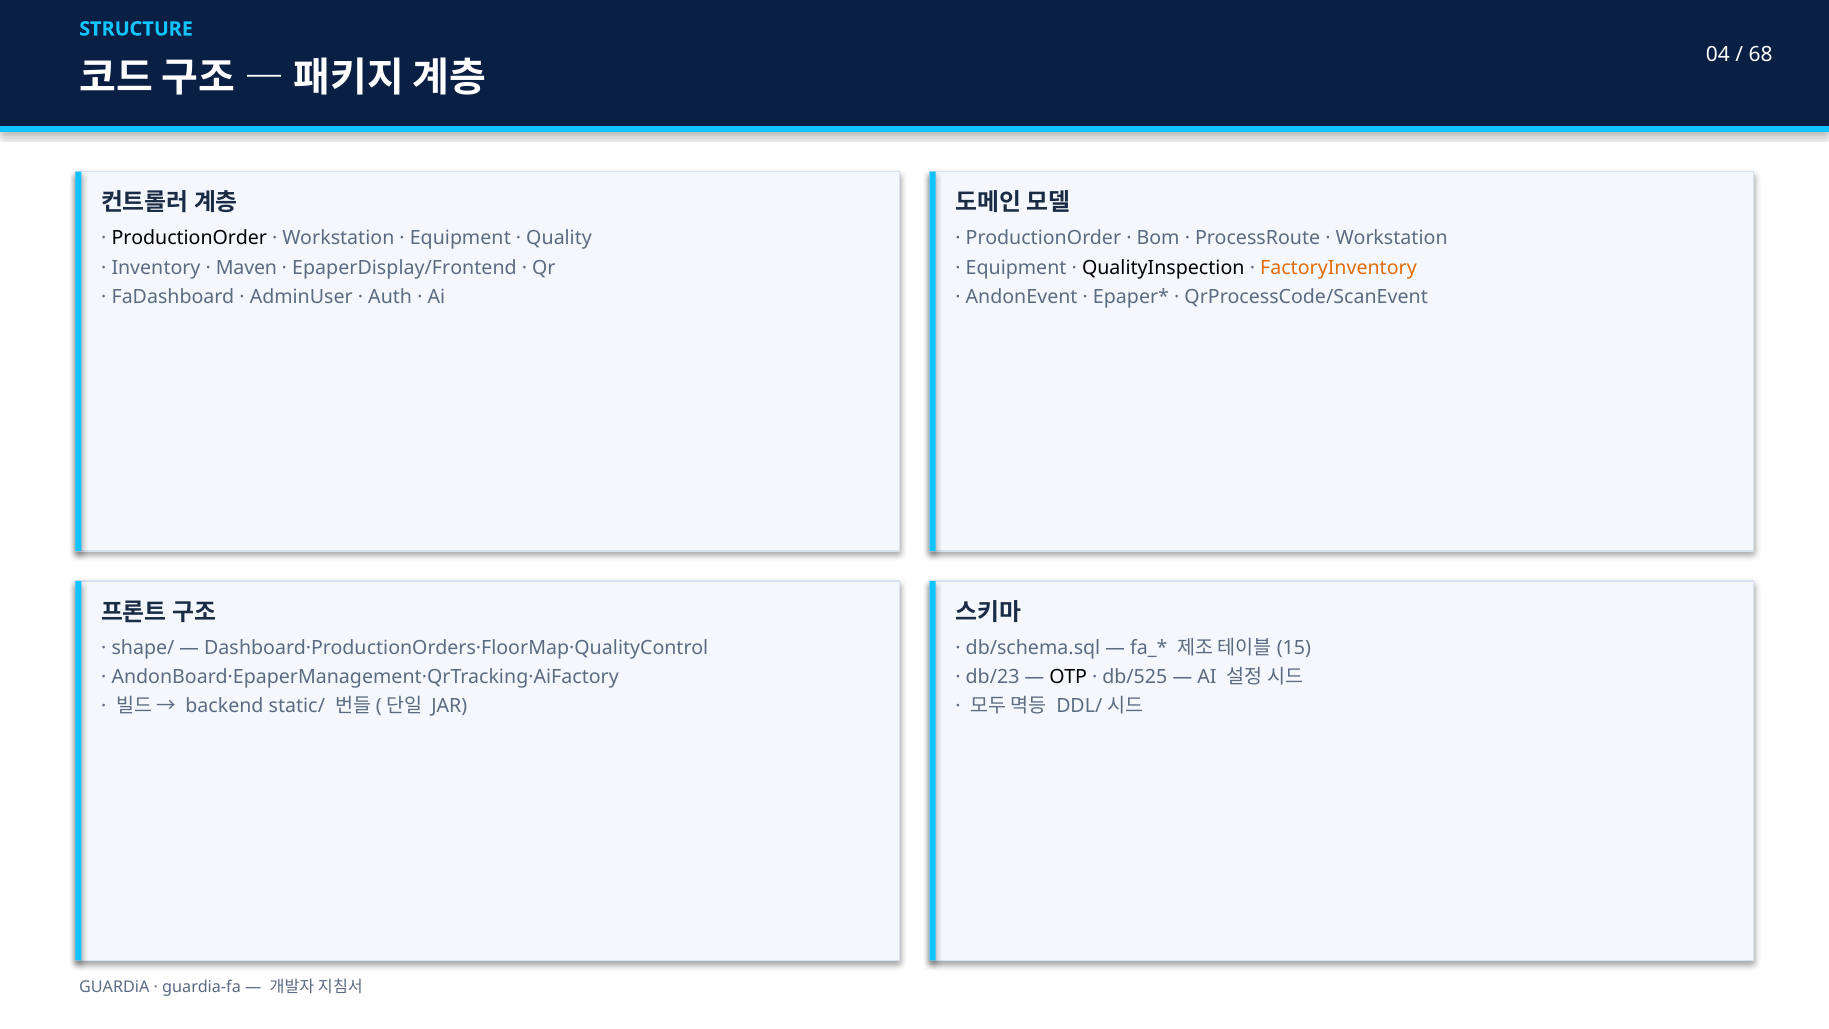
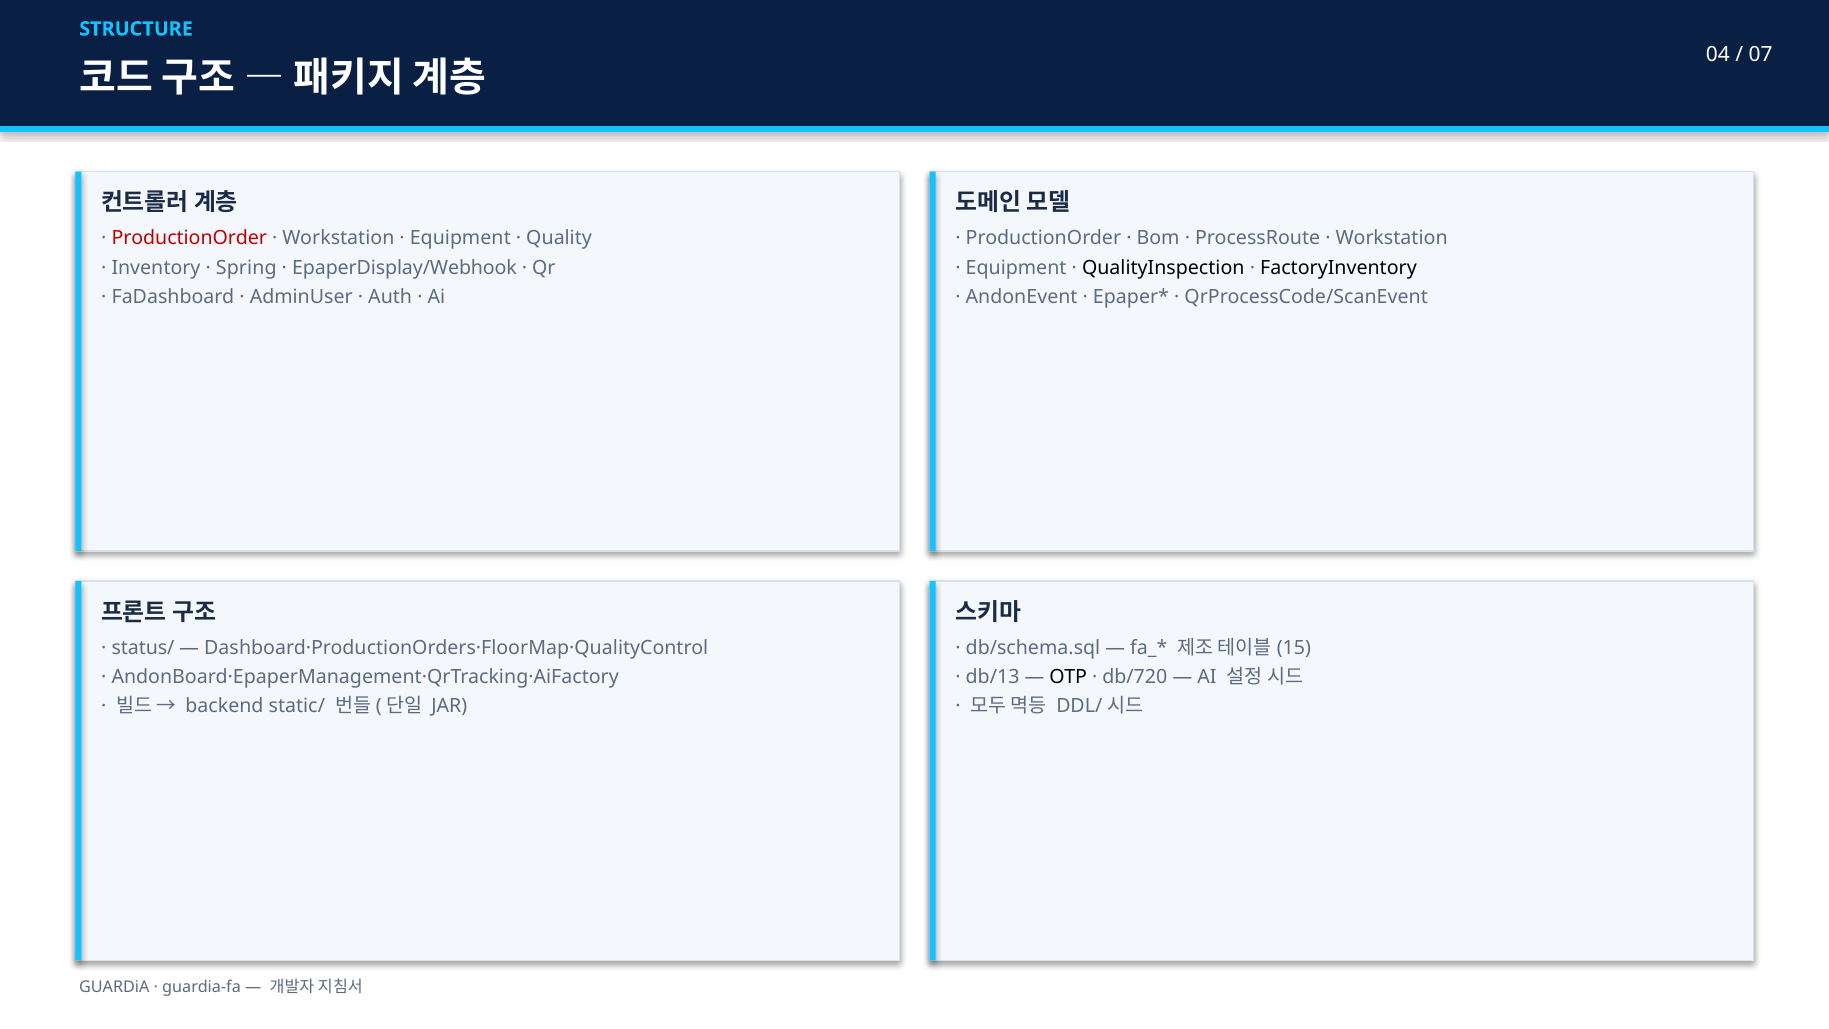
68: 68 -> 07 (1761, 54)
ProductionOrder colour: black -> red (189, 238)
Maven: Maven -> Spring (246, 268)
EpaperDisplay/Frontend: EpaperDisplay/Frontend -> EpaperDisplay/Webhook (405, 268)
FactoryInventory colour: orange -> black (1338, 268)
shape/: shape/ -> status/ (143, 648)
db/23: db/23 -> db/13 (993, 677)
db/525: db/525 -> db/720 (1135, 677)
